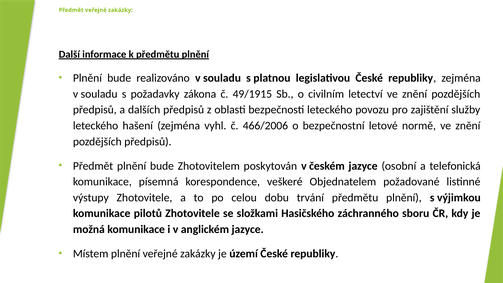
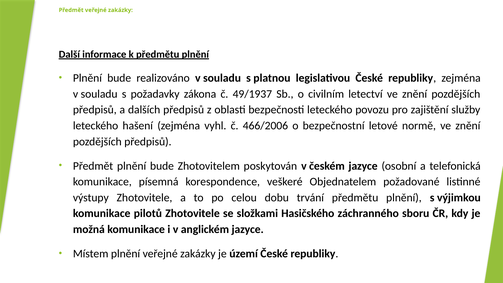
49/1915: 49/1915 -> 49/1937 (252, 94)
